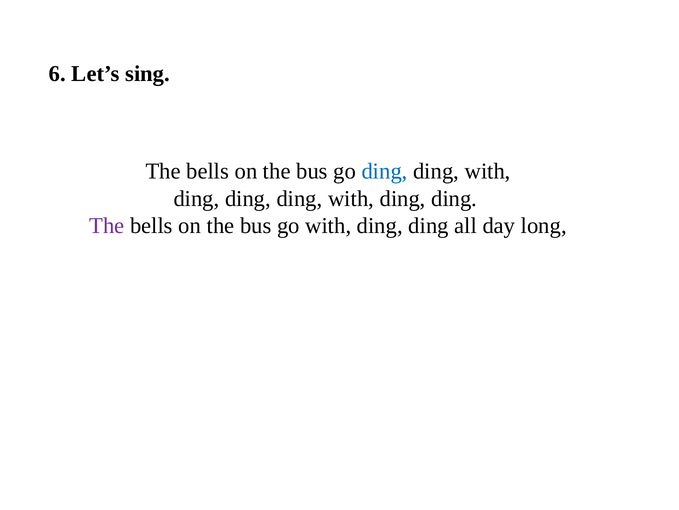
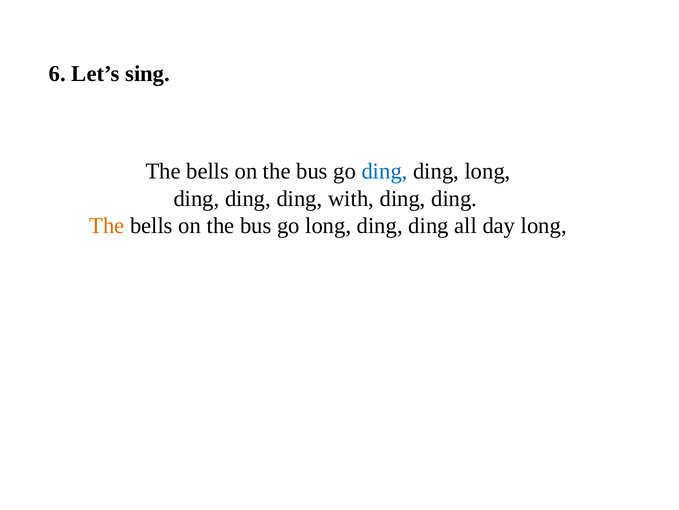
with: with -> long (488, 171)
The colour: purple -> orange (107, 226)
go with: with -> long (328, 226)
